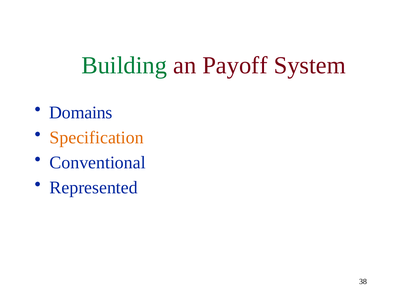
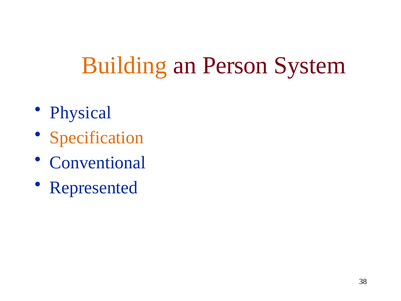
Building colour: green -> orange (124, 65)
Payoff: Payoff -> Person (235, 65)
Domains: Domains -> Physical (81, 112)
